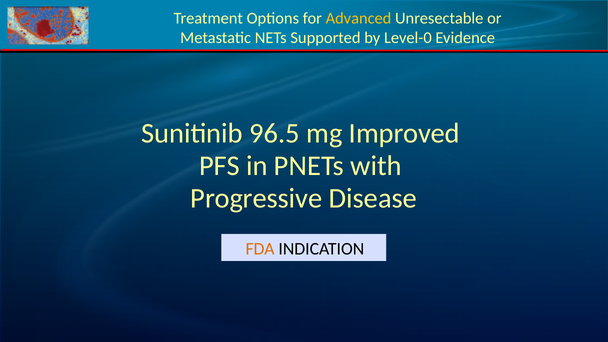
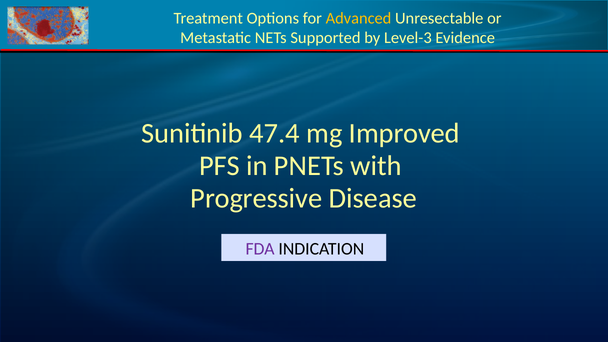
Level-0: Level-0 -> Level-3 (408, 38)
96.5: 96.5 -> 47.4 (275, 133)
FDA colour: orange -> purple (260, 249)
